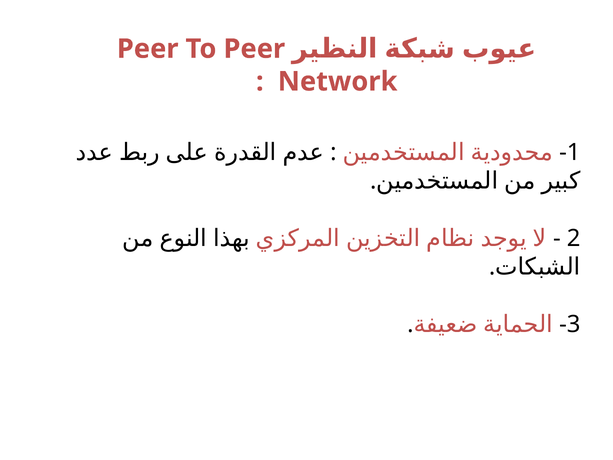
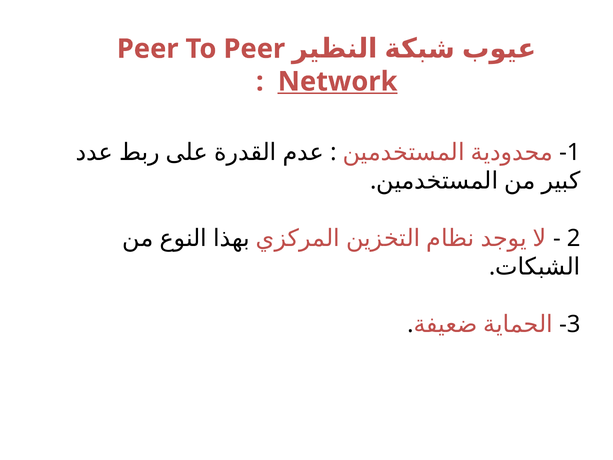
Network underline: none -> present (338, 82)
